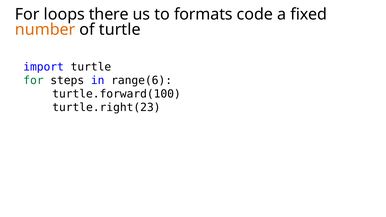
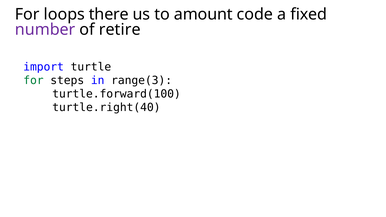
formats: formats -> amount (203, 14)
number colour: orange -> purple (45, 30)
of turtle: turtle -> retire (120, 30)
range(6: range(6 -> range(3 (142, 81)
turtle.right(23: turtle.right(23 -> turtle.right(40 (106, 108)
